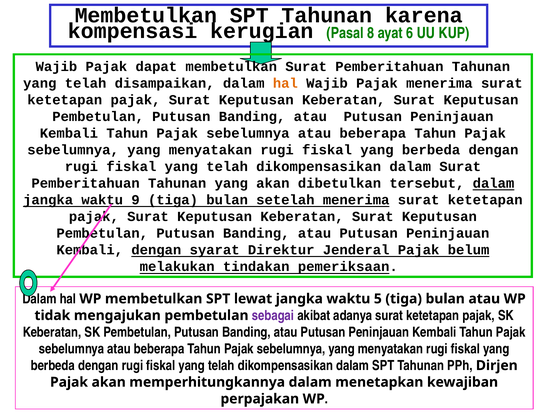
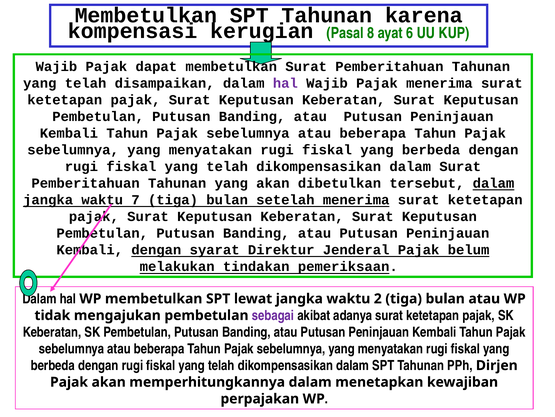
hal colour: orange -> purple (285, 83)
9: 9 -> 7 (136, 200)
5: 5 -> 2 (378, 298)
